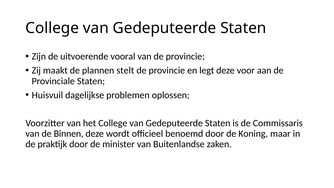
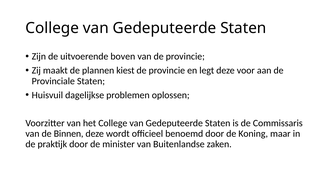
vooral: vooral -> boven (123, 56)
stelt: stelt -> kiest (125, 70)
